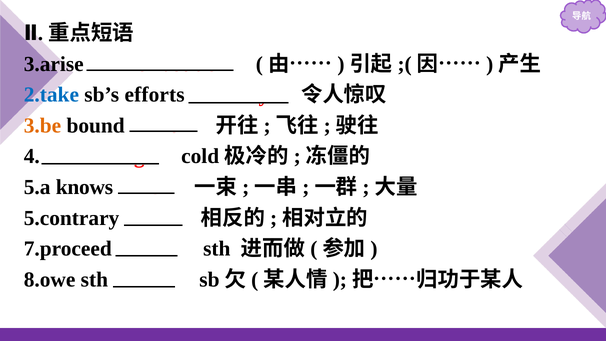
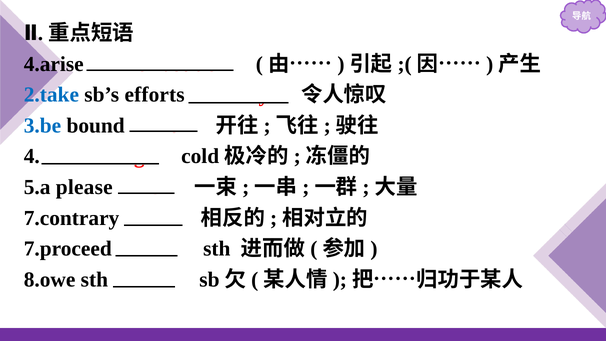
3.arise: 3.arise -> 4.arise (54, 64)
3.be colour: orange -> blue (42, 126)
knows: knows -> please (84, 187)
5.contrary: 5.contrary -> 7.contrary (72, 218)
